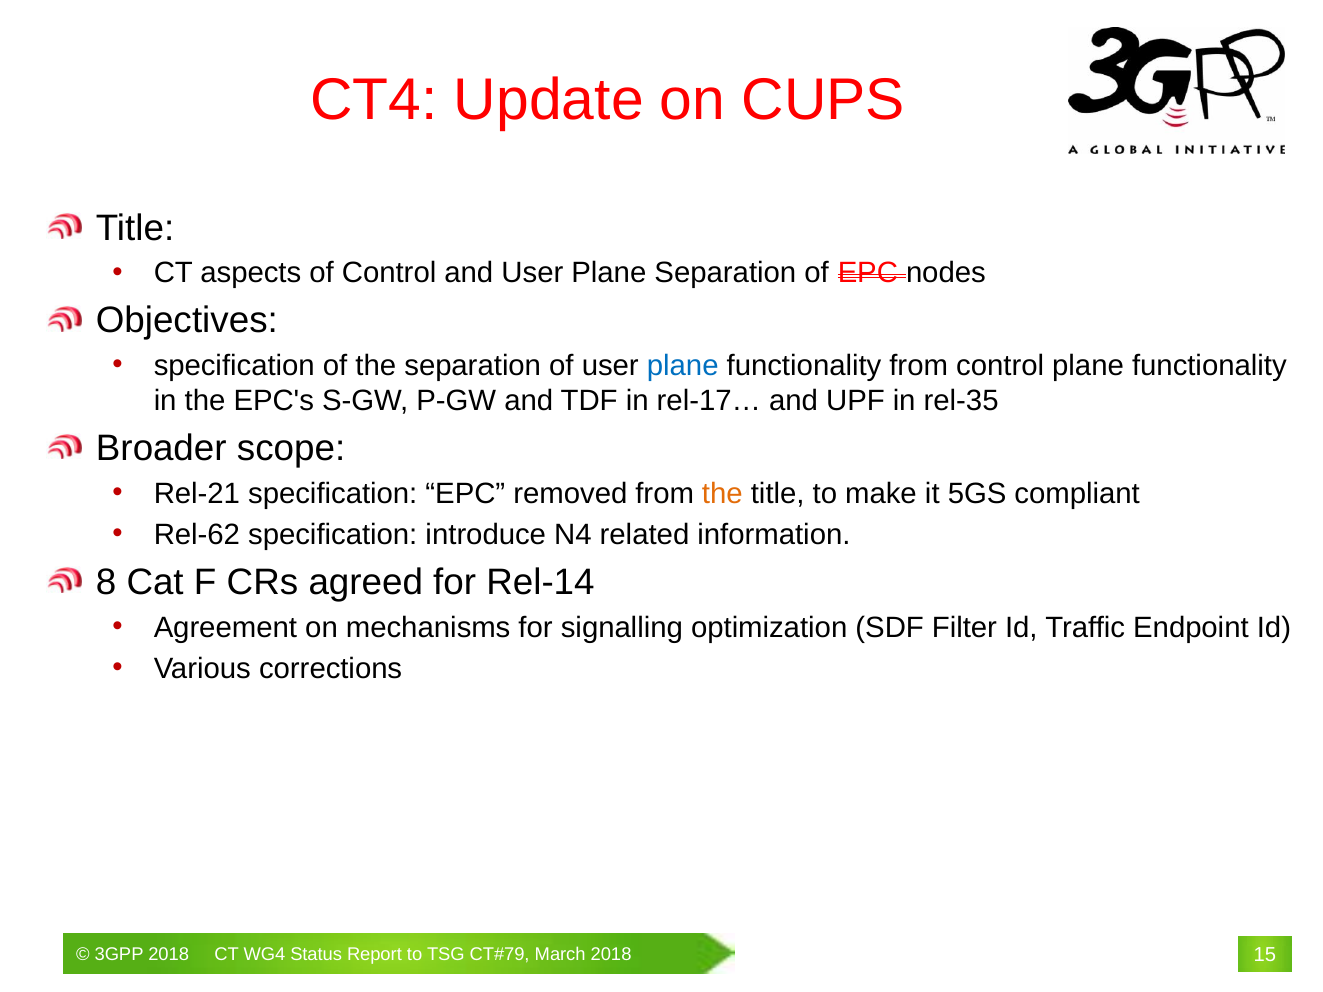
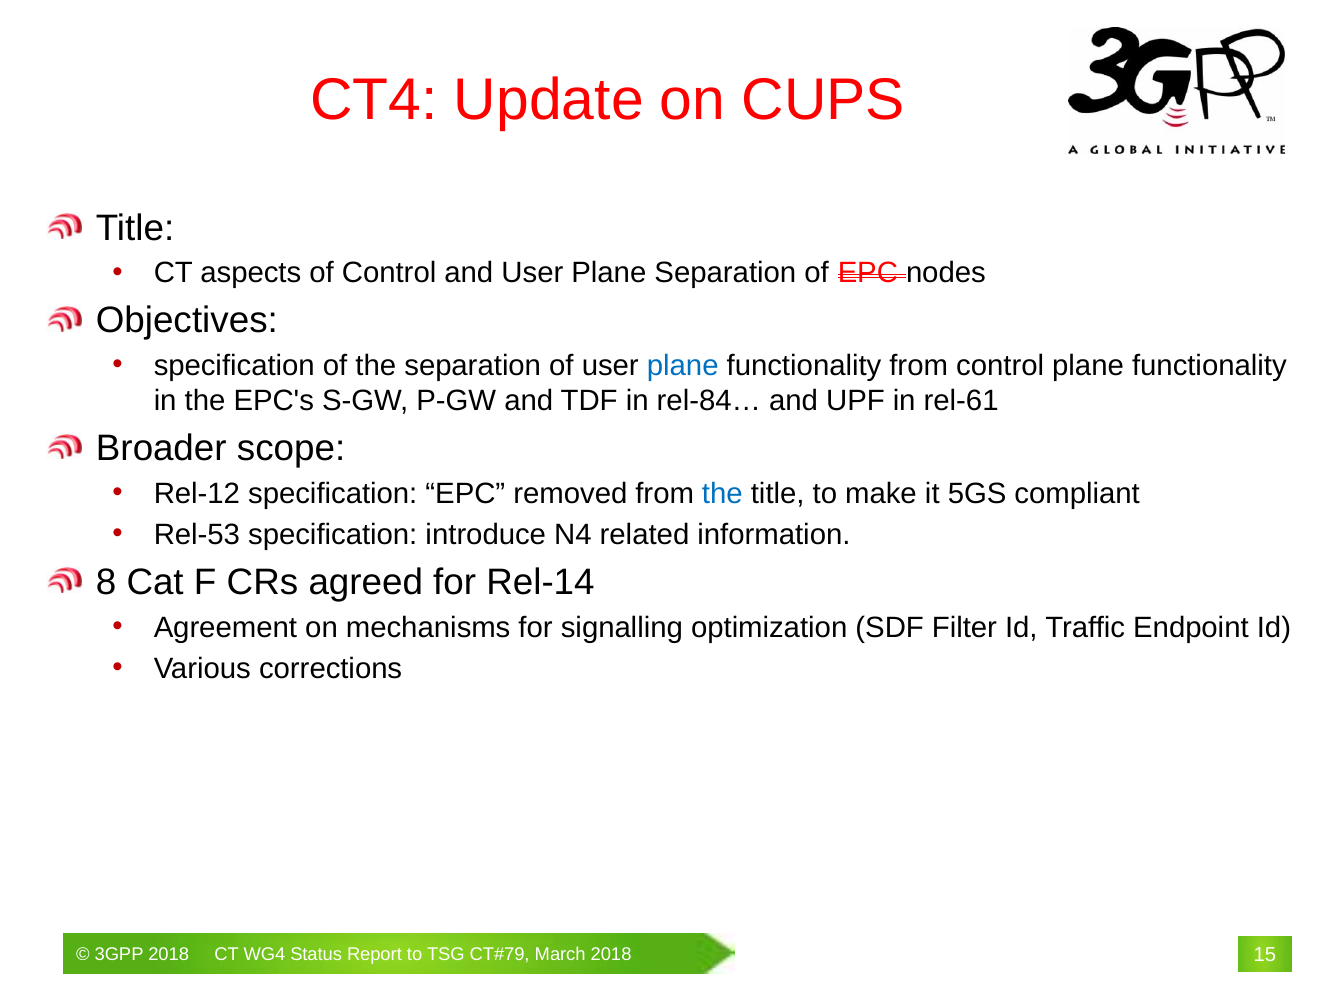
rel-17…: rel-17… -> rel-84… (709, 401)
rel-35: rel-35 -> rel-61 (961, 401)
Rel-21: Rel-21 -> Rel-12 (197, 494)
the colour: orange -> blue (722, 494)
Rel-62: Rel-62 -> Rel-53 (197, 535)
